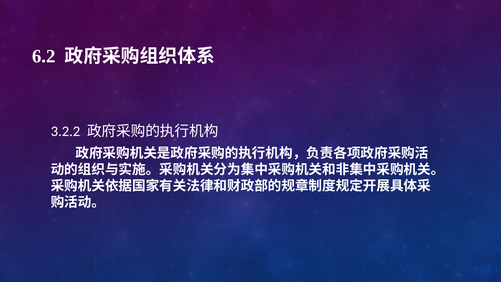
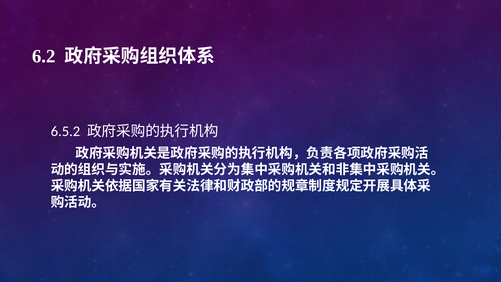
3.2.2: 3.2.2 -> 6.5.2 (65, 131)
